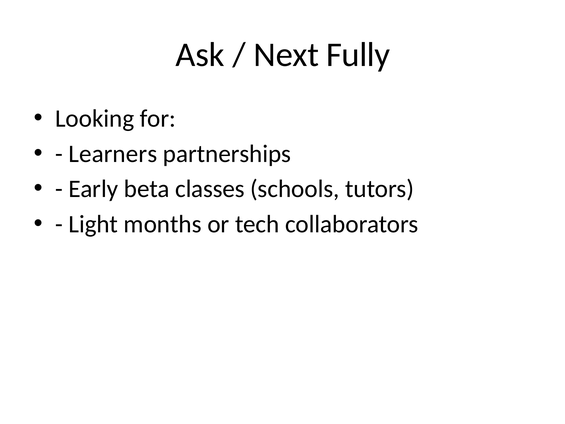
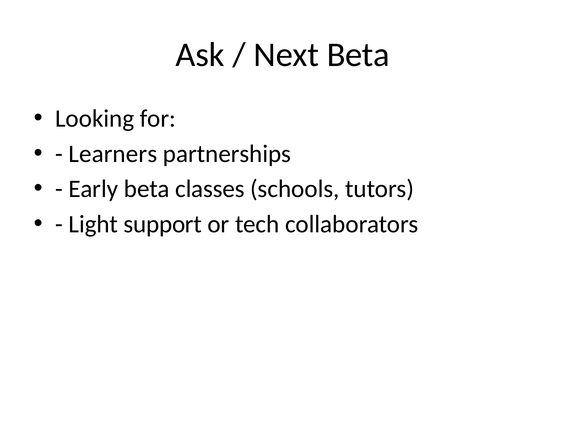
Next Fully: Fully -> Beta (358, 55)
months: months -> support (163, 224)
